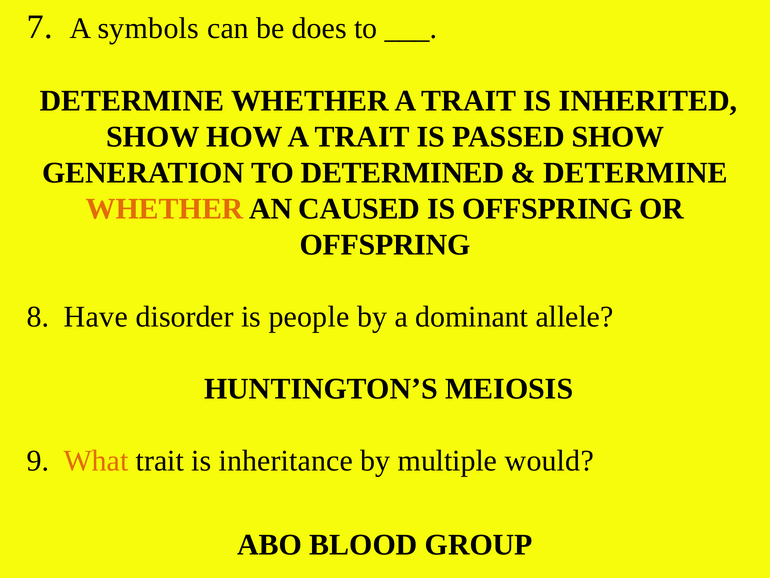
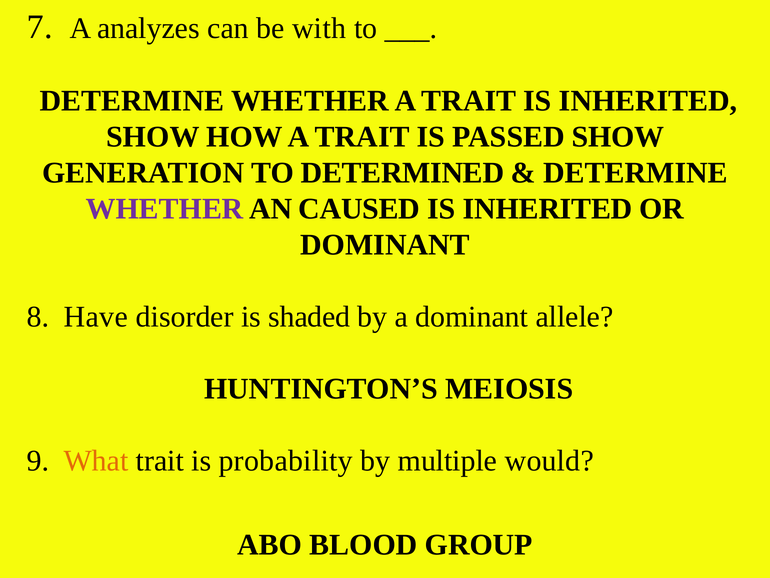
symbols: symbols -> analyzes (148, 28)
does: does -> with (319, 28)
WHETHER colour: orange -> purple (165, 209)
OFFSPRING: OFFSPRING -> INHERITED (548, 209)
OFFSPRING: OFFSPRING -> DOMINANT (385, 245)
people: people -> shaded (309, 317)
inheritance: inheritance -> probability (286, 460)
